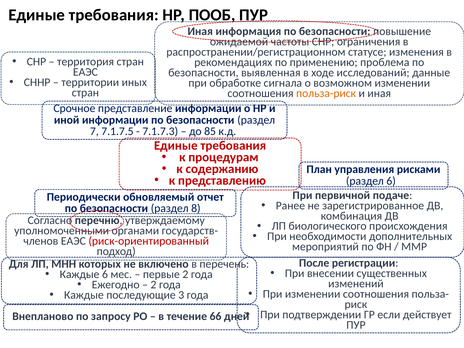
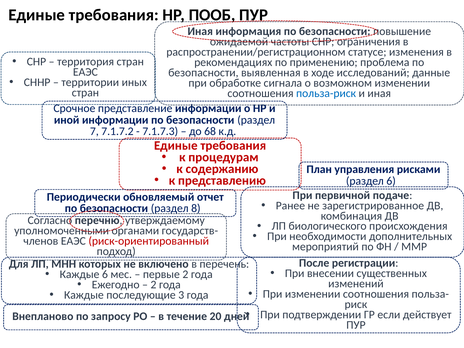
польза-риск colour: orange -> blue (326, 93)
7.1.7.5: 7.1.7.5 -> 7.1.7.2 (117, 131)
85: 85 -> 68 (210, 131)
66: 66 -> 20 (216, 316)
